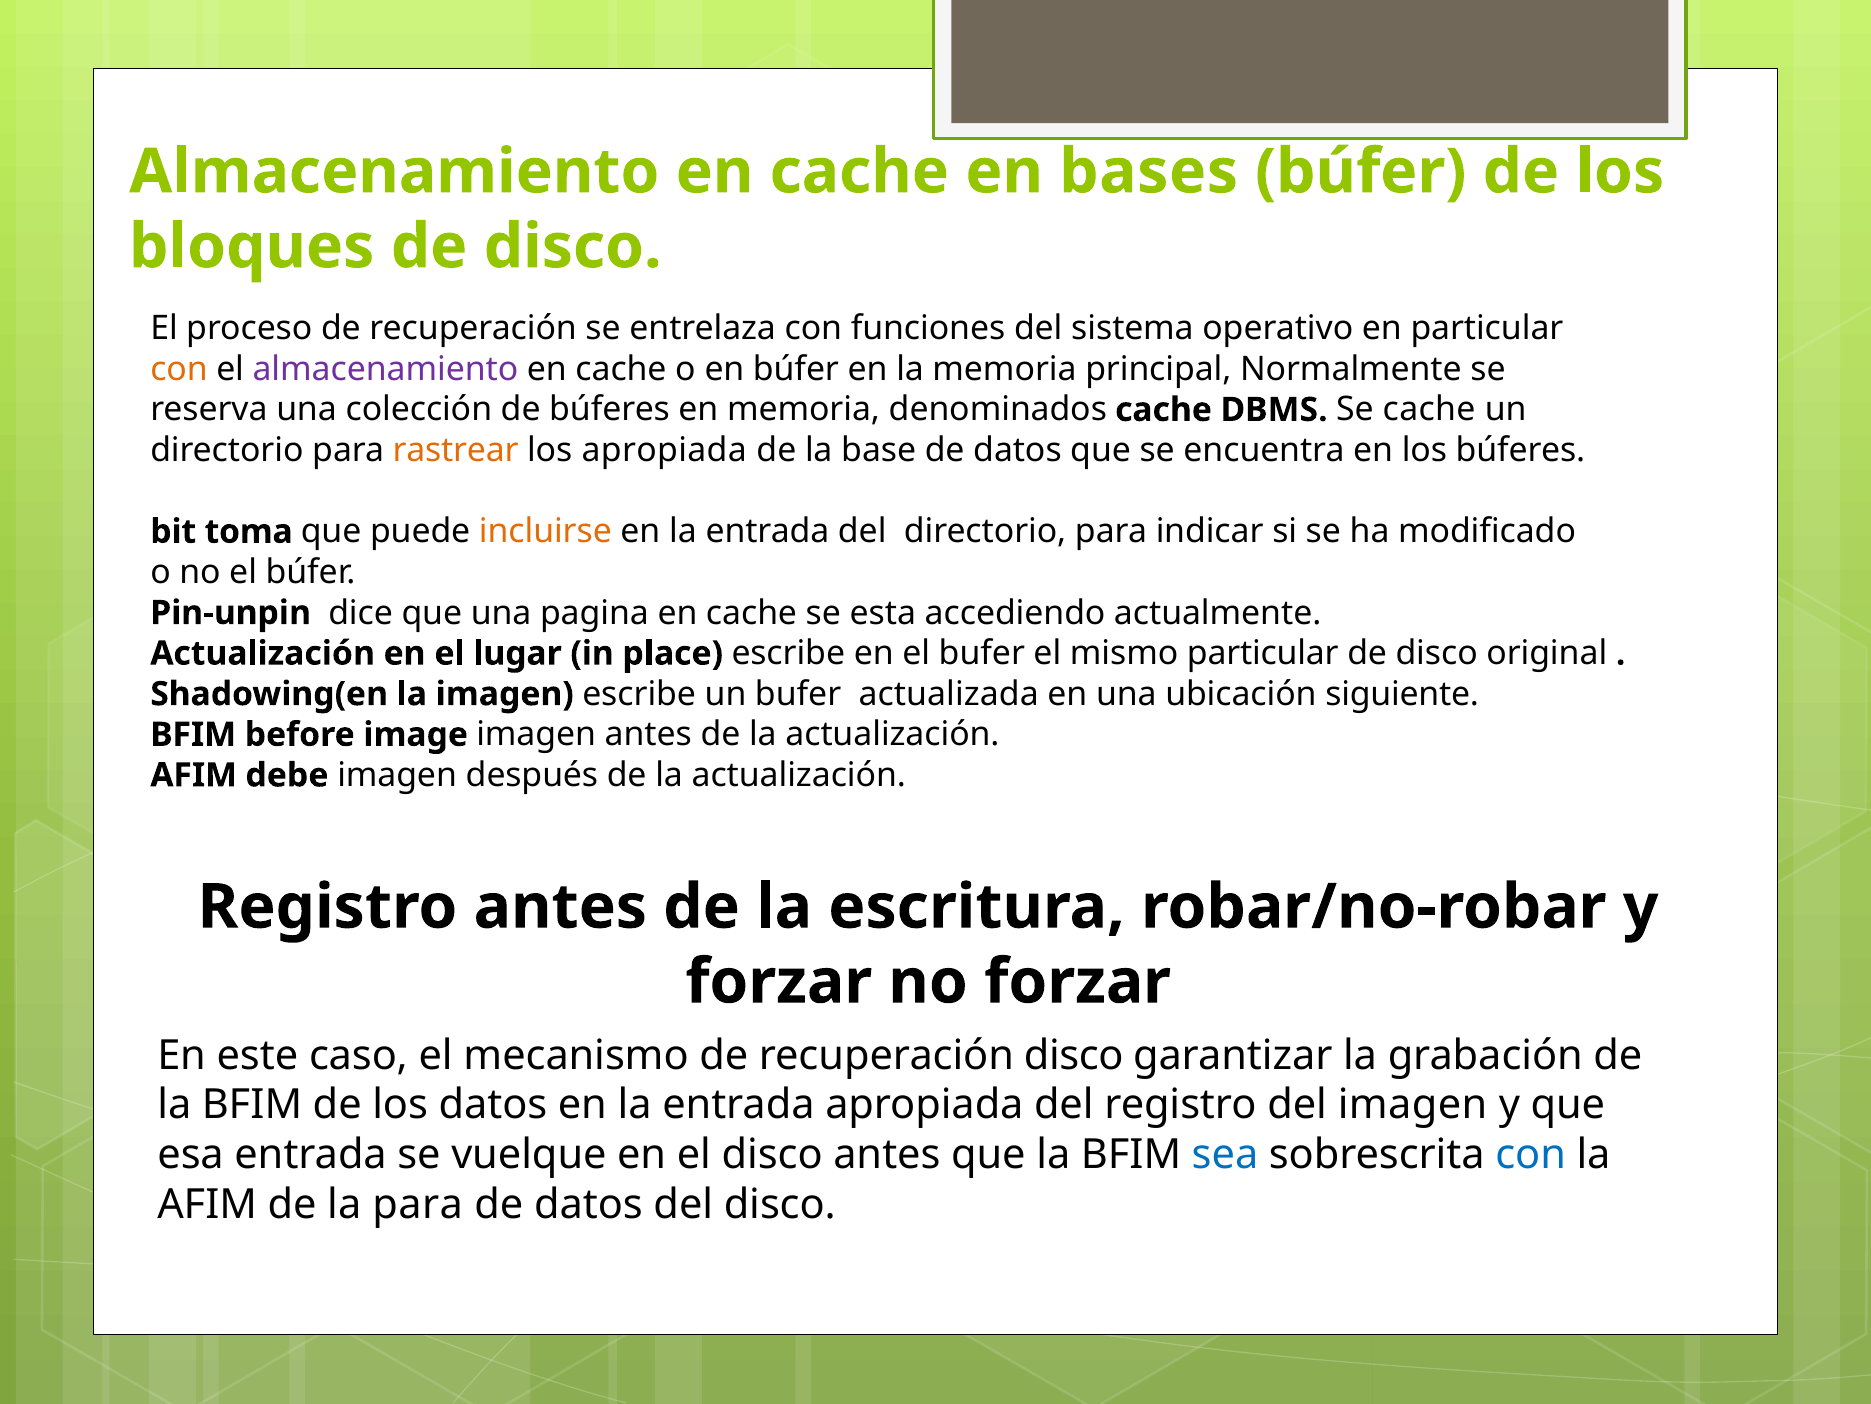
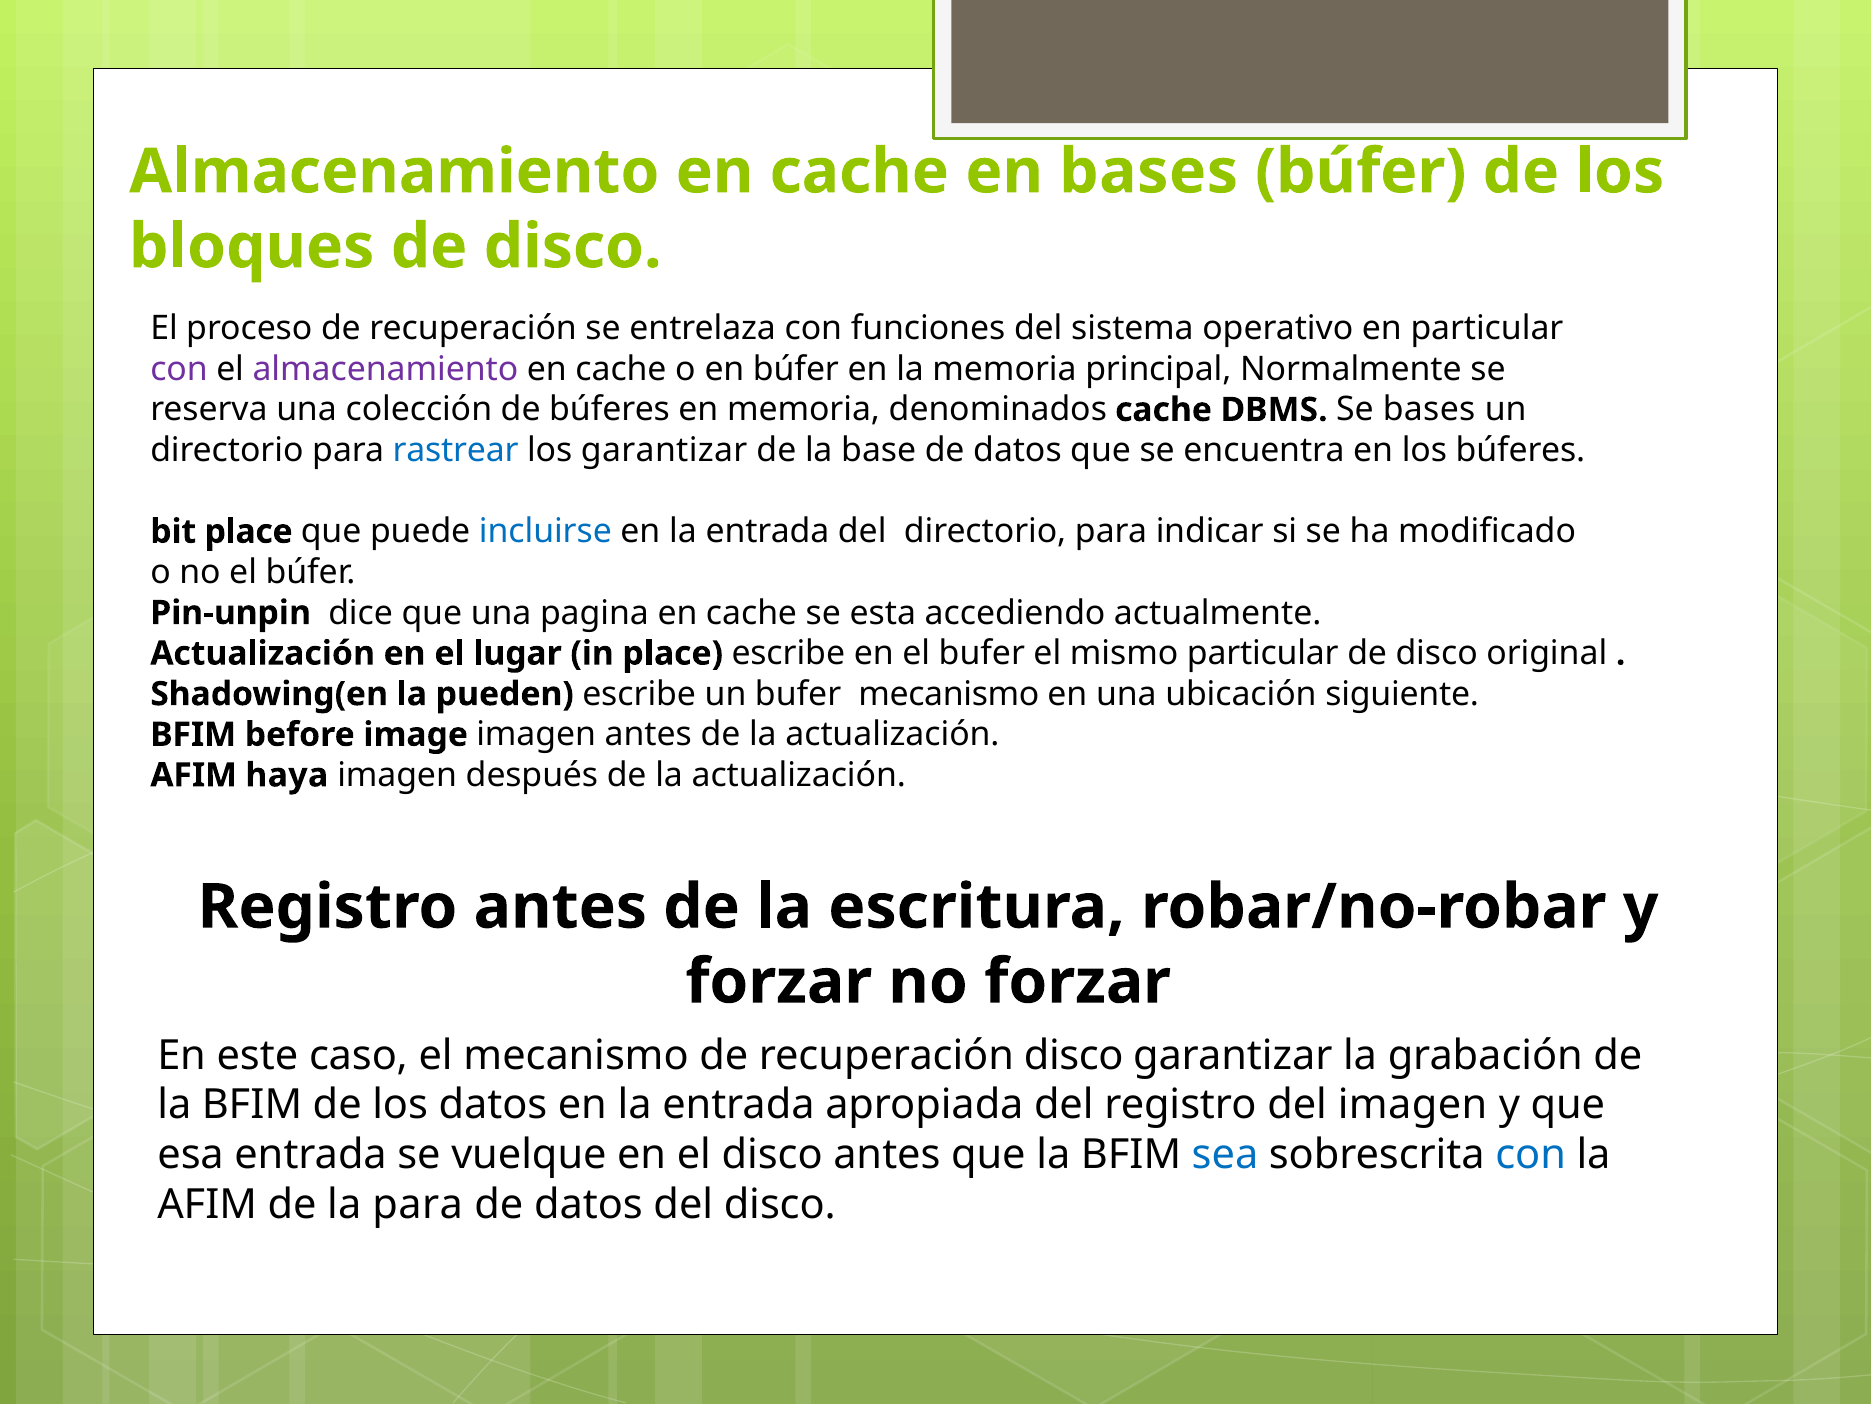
con colour: orange -> purple (179, 369)
Se cache: cache -> bases (1429, 410)
rastrear colour: orange -> blue (456, 450)
los apropiada: apropiada -> garantizar (664, 450)
bit toma: toma -> place (249, 531)
incluirse colour: orange -> blue (545, 531)
la imagen: imagen -> pueden (505, 694)
bufer actualizada: actualizada -> mecanismo (949, 694)
debe: debe -> haya (287, 775)
